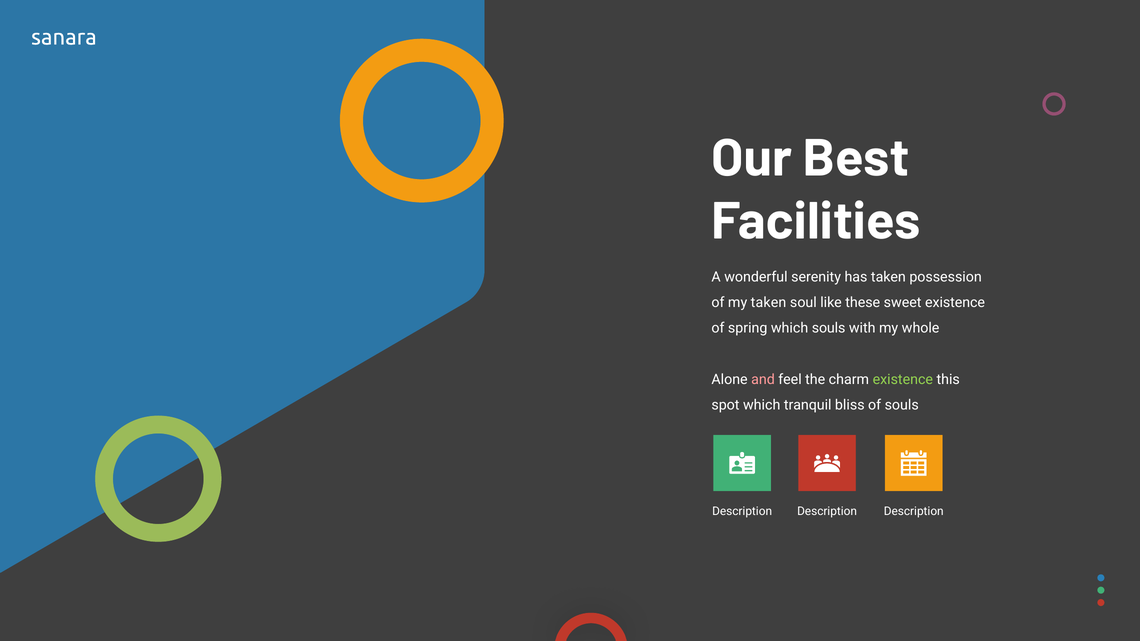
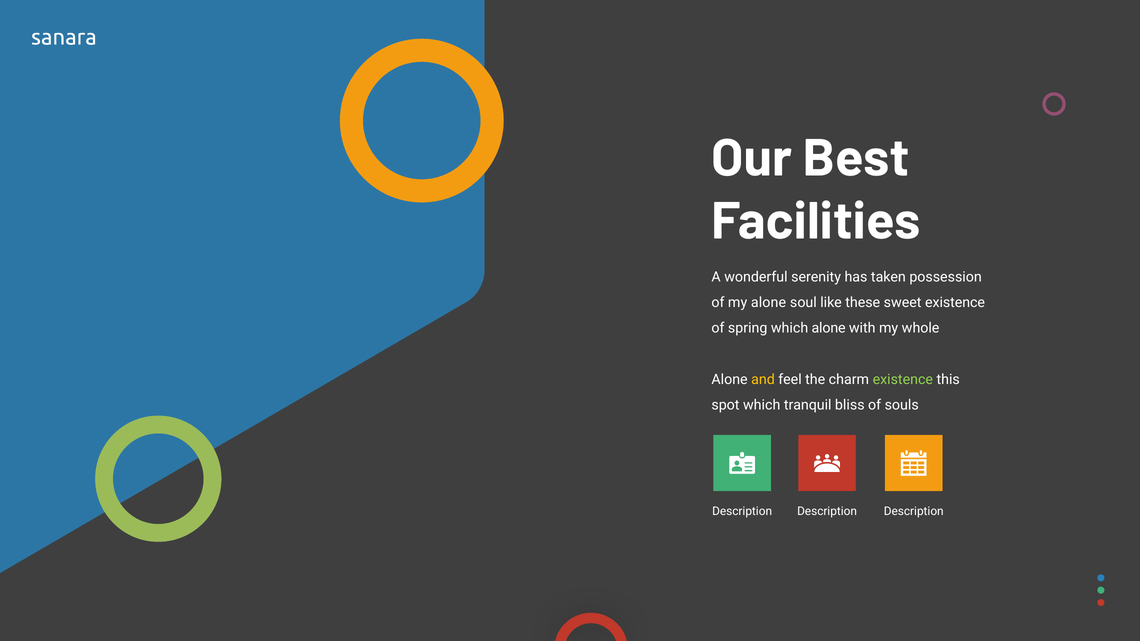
my taken: taken -> alone (769, 303)
which souls: souls -> alone (829, 328)
and colour: pink -> yellow (763, 380)
